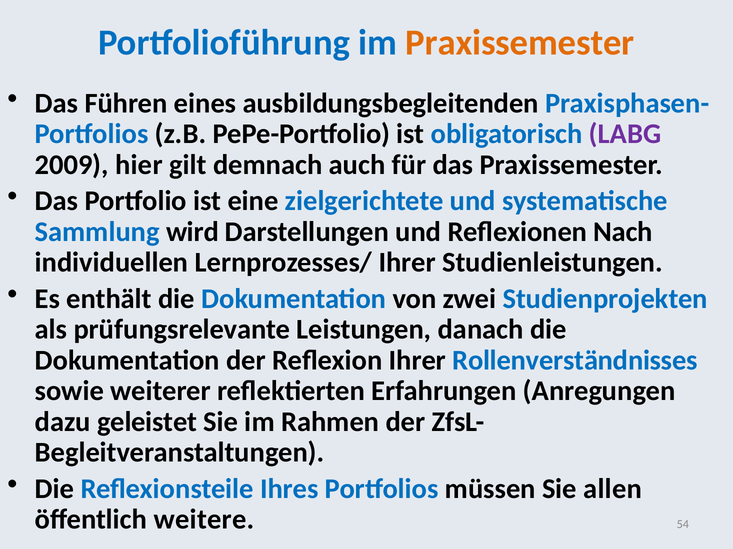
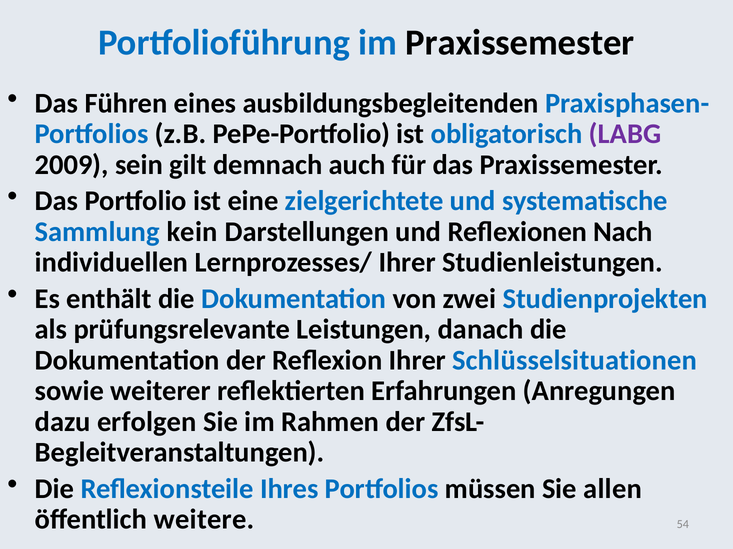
Praxissemester colour: orange -> black (520, 43)
hier: hier -> sein (139, 165)
wird: wird -> kein (192, 232)
Rollenverständnisses: Rollenverständnisses -> Schlüsselsituationen (575, 361)
geleistet: geleistet -> erfolgen (147, 422)
